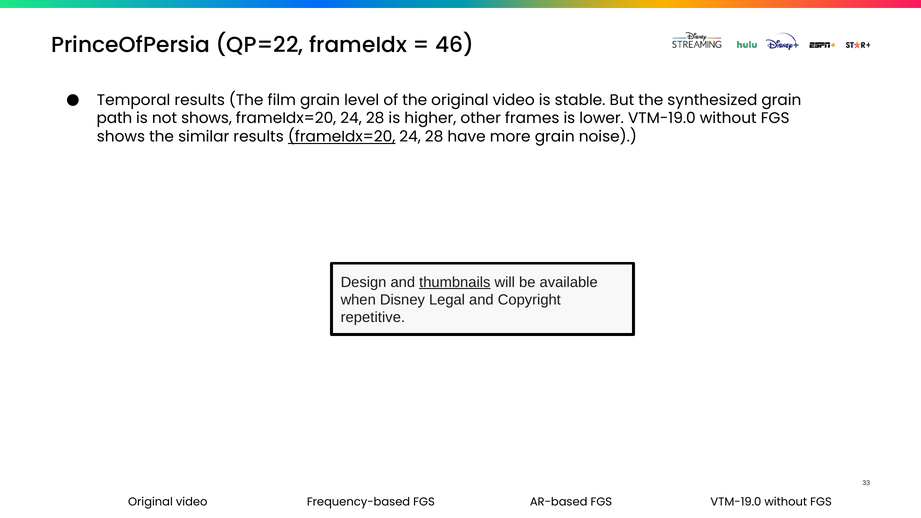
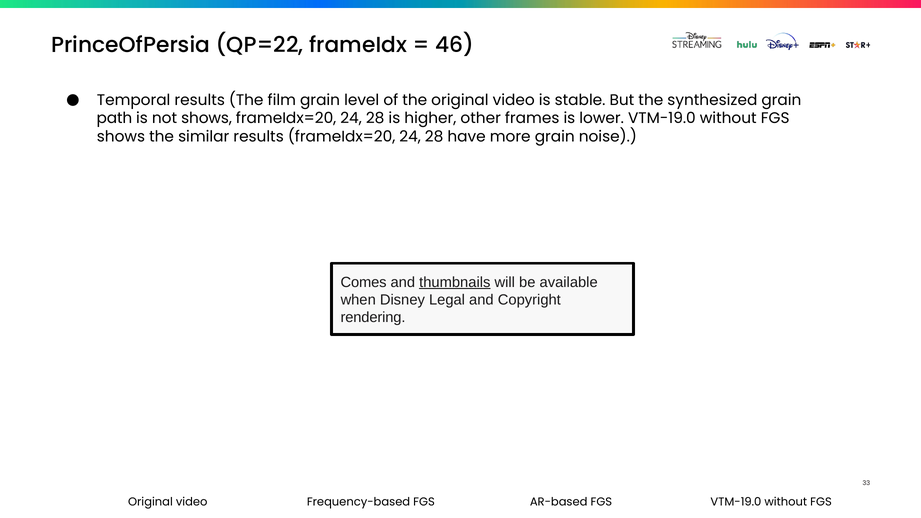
frameIdx=20 underline: present -> none (342, 137)
Design: Design -> Comes (364, 282)
repetitive: repetitive -> rendering (373, 318)
